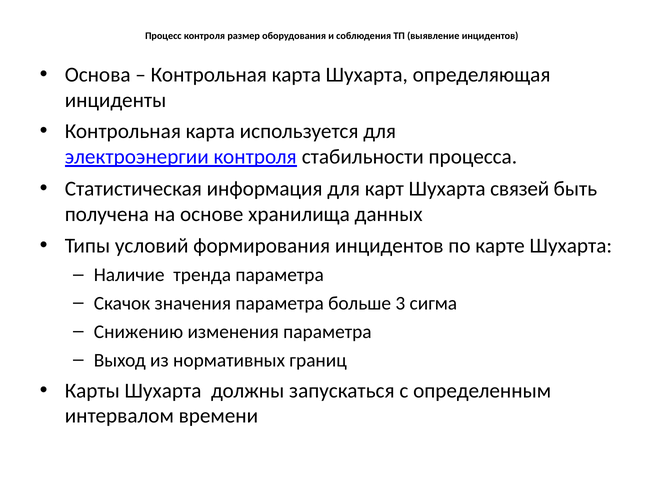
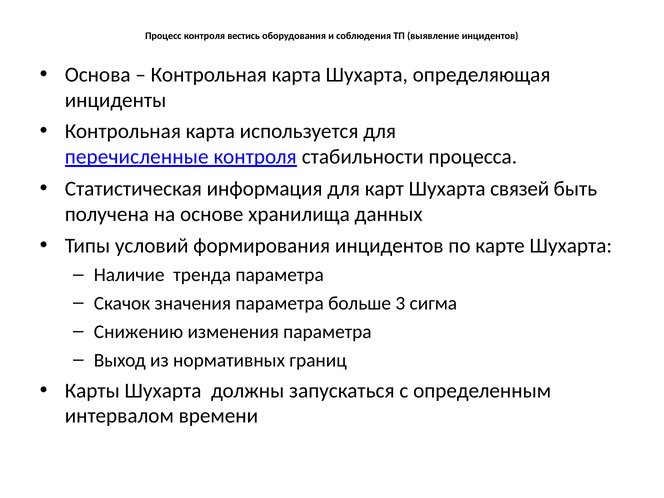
размер: размер -> вестись (244, 36)
электроэнергии: электроэнергии -> перечисленные (137, 157)
